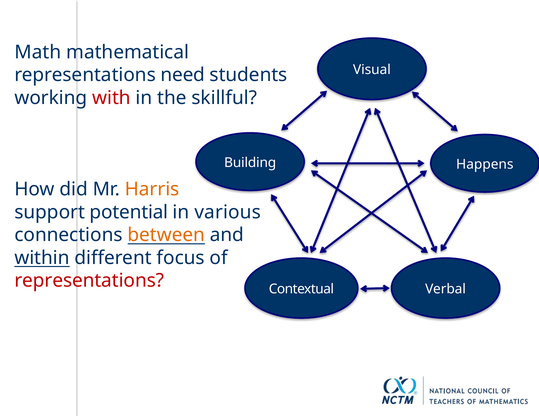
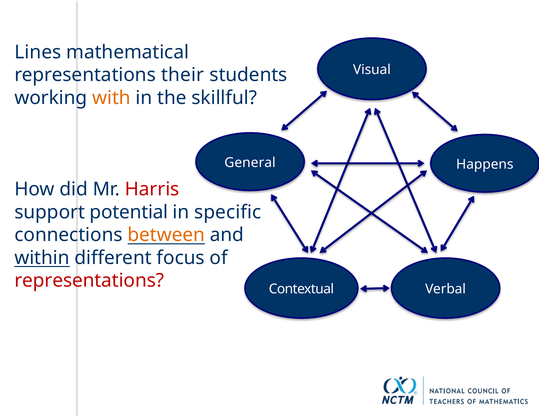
Math: Math -> Lines (38, 52)
need: need -> their (183, 75)
with colour: red -> orange (111, 98)
Building: Building -> General (250, 163)
Harris colour: orange -> red (152, 190)
various: various -> specific (228, 212)
